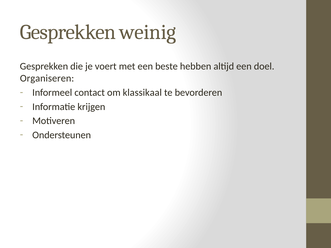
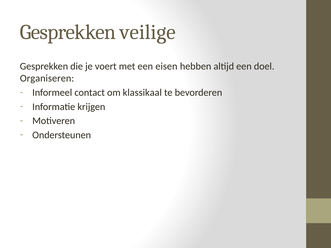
weinig: weinig -> veilige (148, 32)
beste: beste -> eisen (166, 66)
